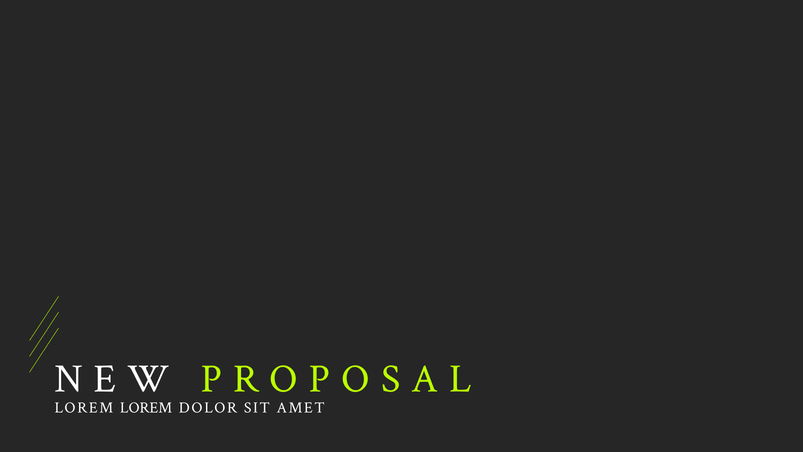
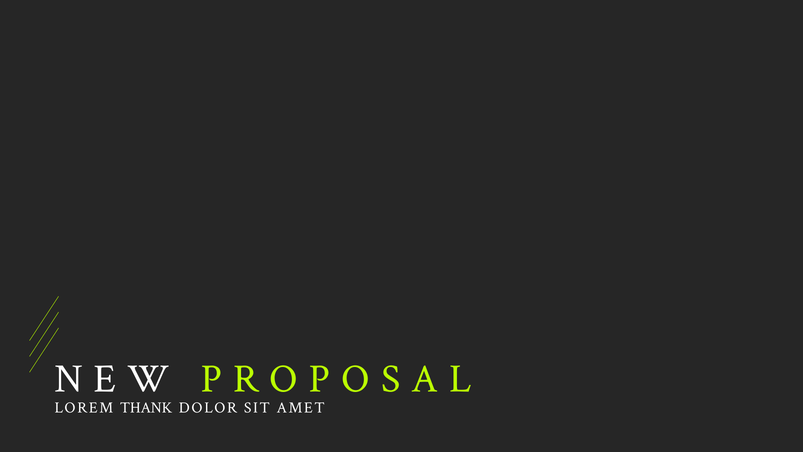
LOREM LOREM: LOREM -> THANK (146, 407)
